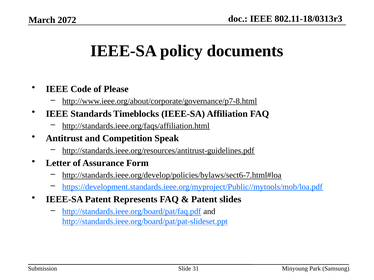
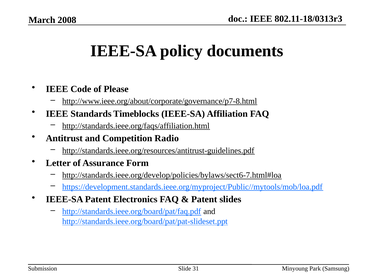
2072: 2072 -> 2008 (67, 20)
Speak: Speak -> Radio (167, 139)
Represents: Represents -> Electronics (135, 200)
